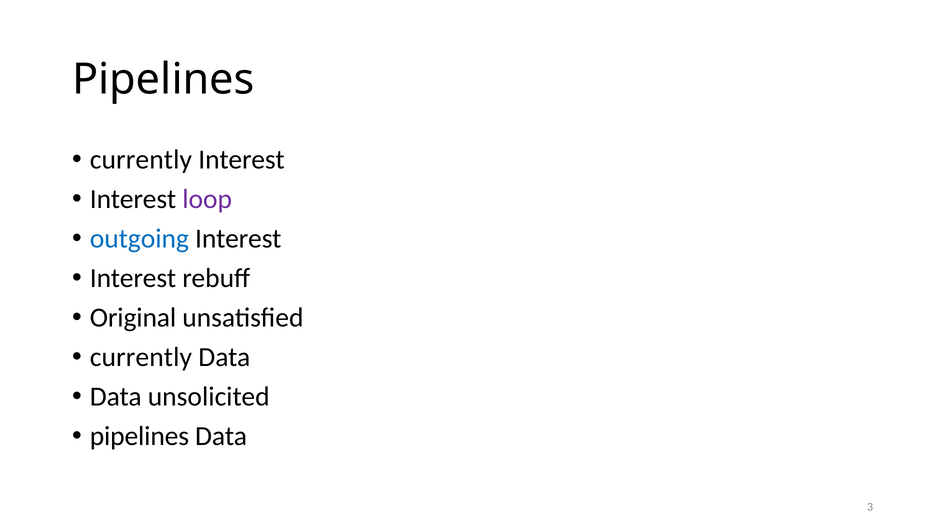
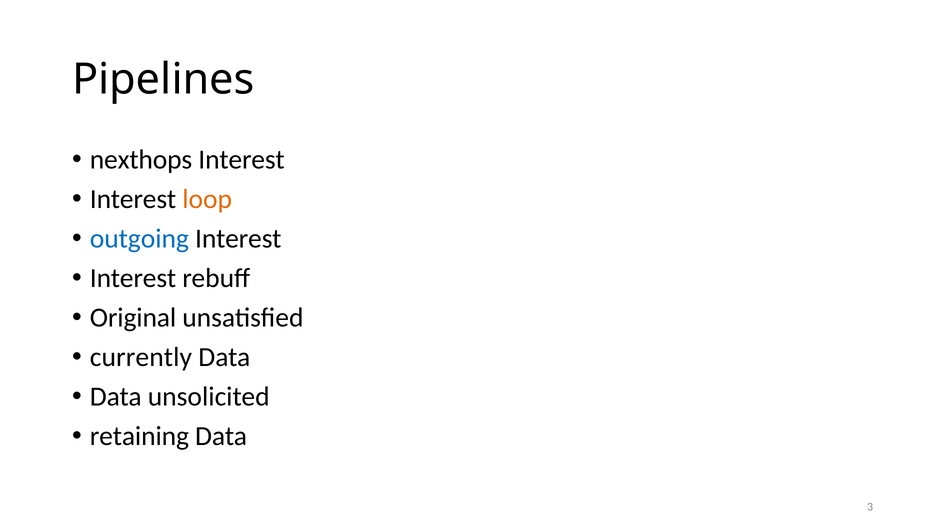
currently: currently -> nexthops (141, 160)
loop colour: purple -> orange (207, 199)
pipelines: pipelines -> retaining (139, 437)
